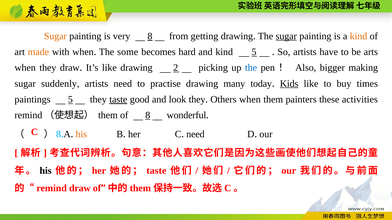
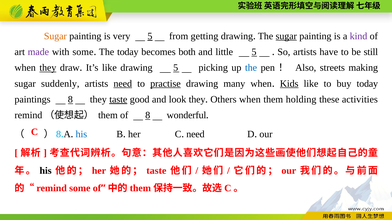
very 8: 8 -> 5 (150, 36)
kind colour: orange -> purple (359, 36)
made colour: orange -> purple (38, 52)
with when: when -> some (83, 52)
The some: some -> today (128, 52)
hard: hard -> both (187, 52)
and kind: kind -> little (224, 52)
arts: arts -> still (371, 52)
they underline: none -> present (48, 68)
drawing 2: 2 -> 5 (176, 68)
bigger: bigger -> streets (332, 68)
need underline: none -> present (123, 84)
practise underline: none -> present (165, 84)
many today: today -> when (261, 84)
buy times: times -> today (367, 84)
paintings 5: 5 -> 8 (70, 100)
painters: painters -> holding (301, 100)
his colour: orange -> blue (81, 135)
draw: draw -> some (80, 189)
